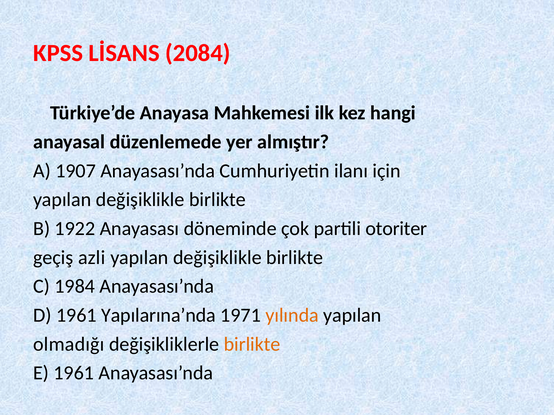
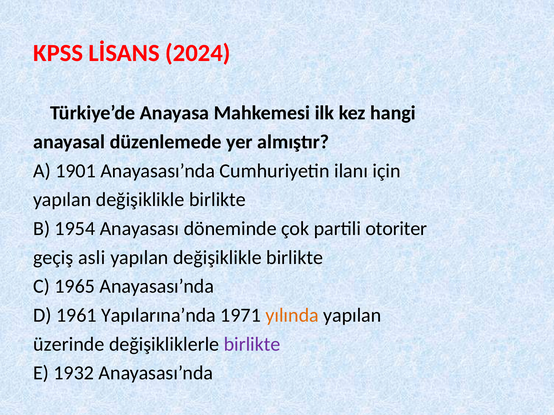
2084: 2084 -> 2024 (198, 53)
1907: 1907 -> 1901 (76, 171)
1922: 1922 -> 1954 (75, 229)
azli: azli -> asli (92, 258)
1984: 1984 -> 1965 (75, 287)
olmadığı: olmadığı -> üzerinde (69, 344)
birlikte colour: orange -> purple (252, 344)
E 1961: 1961 -> 1932 (74, 373)
